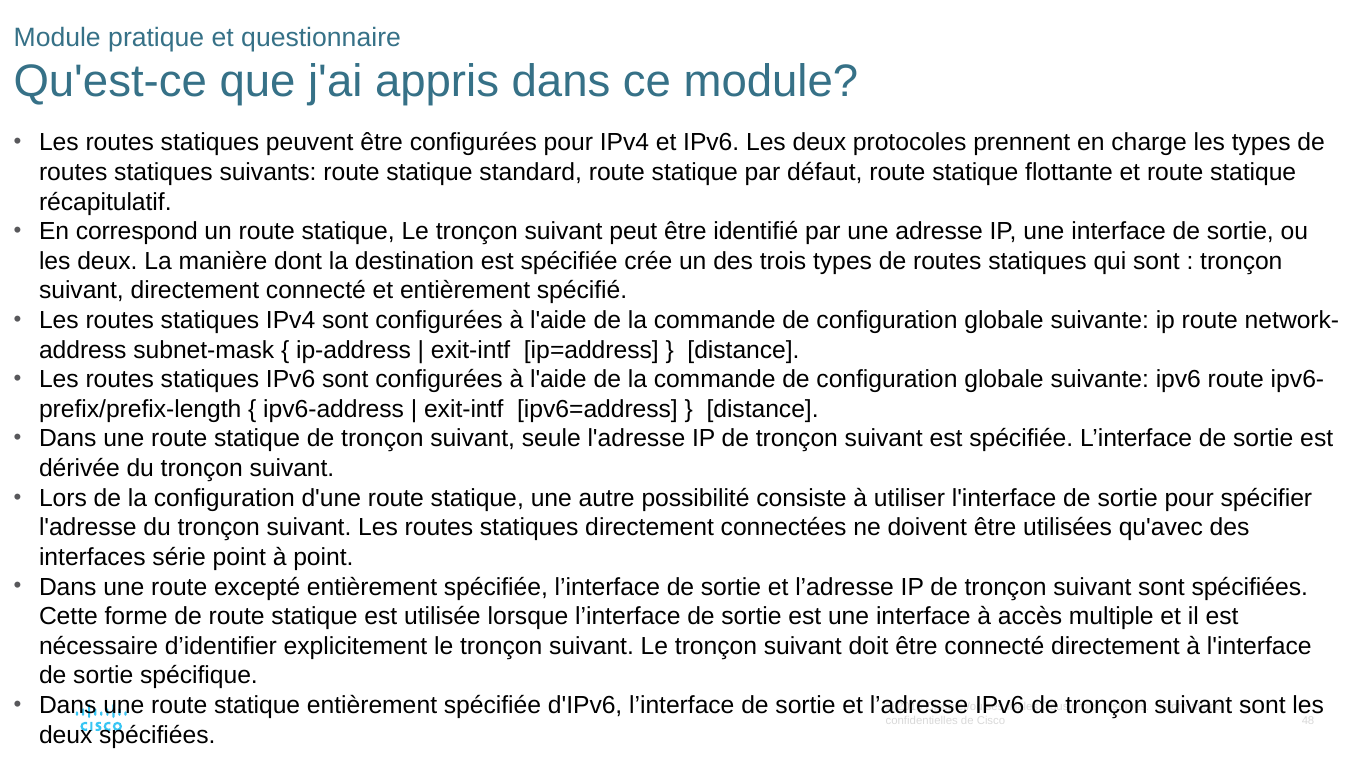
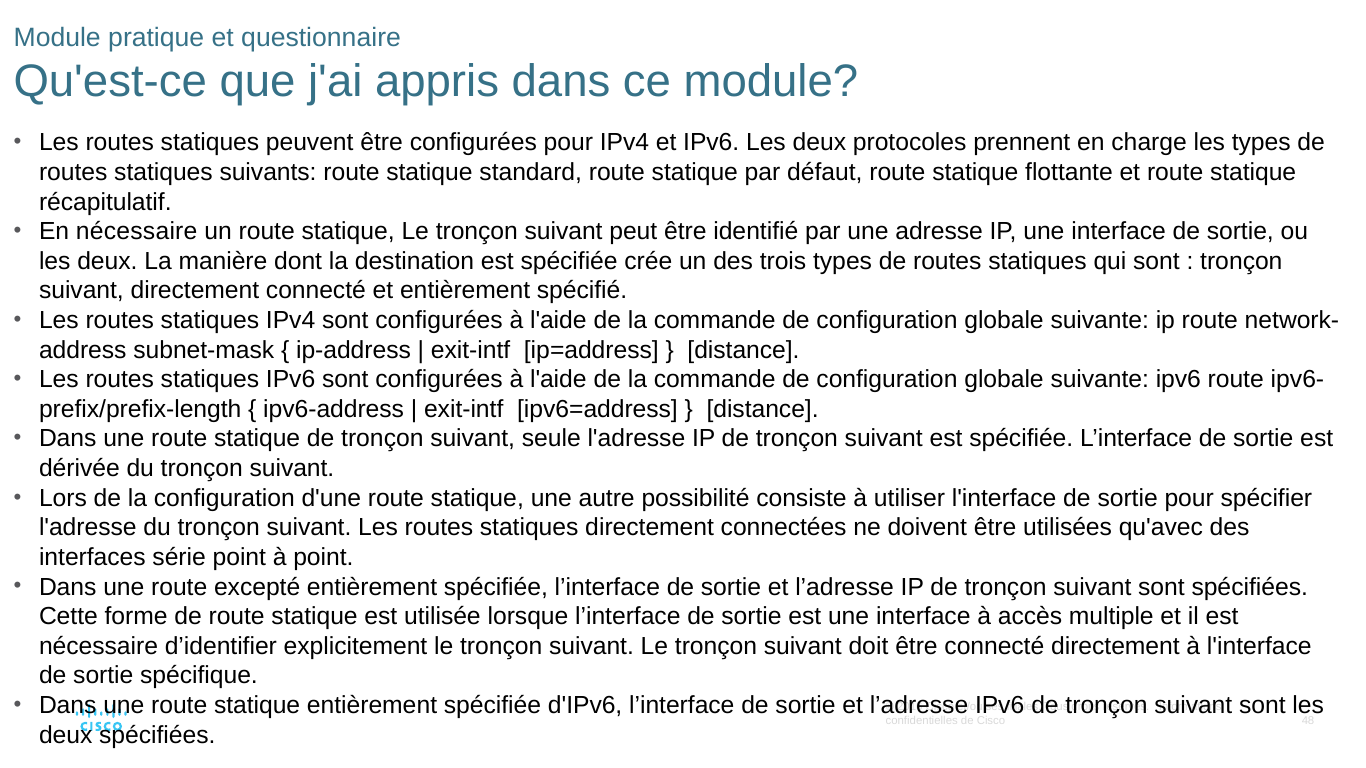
En correspond: correspond -> nécessaire (137, 232)
